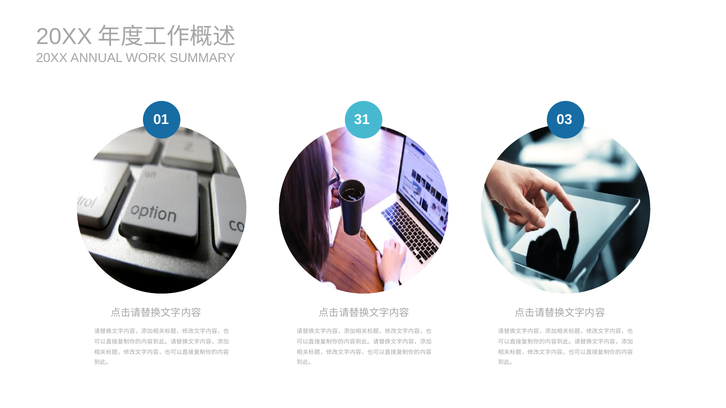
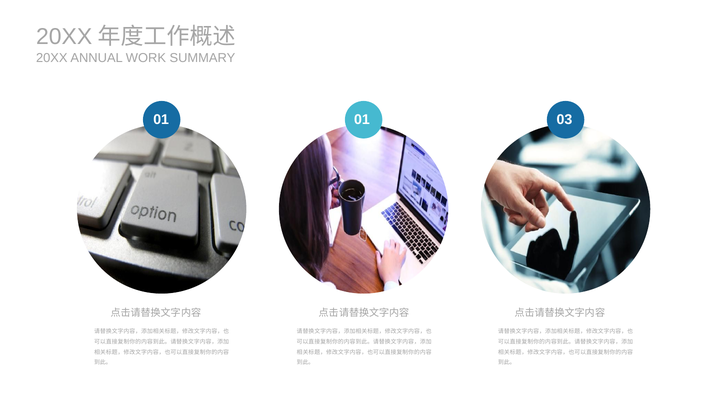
01 31: 31 -> 01 (362, 120)
